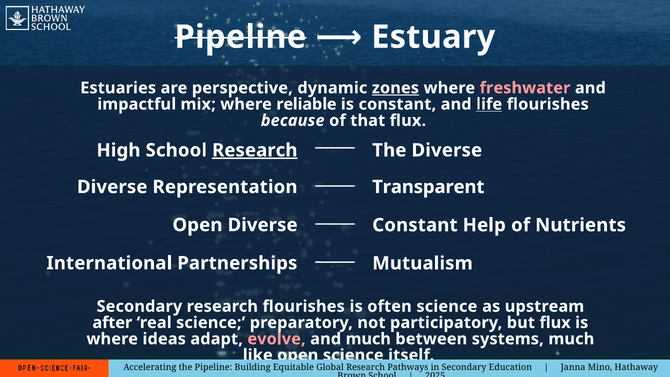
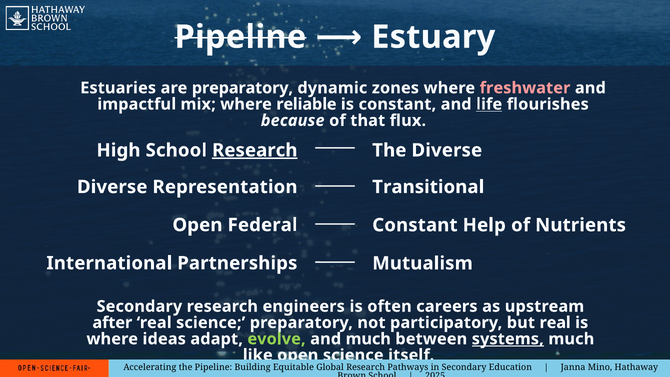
are perspective: perspective -> preparatory (242, 88)
zones underline: present -> none (395, 88)
Transparent: Transparent -> Transitional (428, 187)
Open Diverse: Diverse -> Federal (263, 225)
research flourishes: flourishes -> engineers (304, 306)
often science: science -> careers (447, 306)
but flux: flux -> real (555, 323)
evolve colour: pink -> light green (277, 339)
systems underline: none -> present (508, 339)
